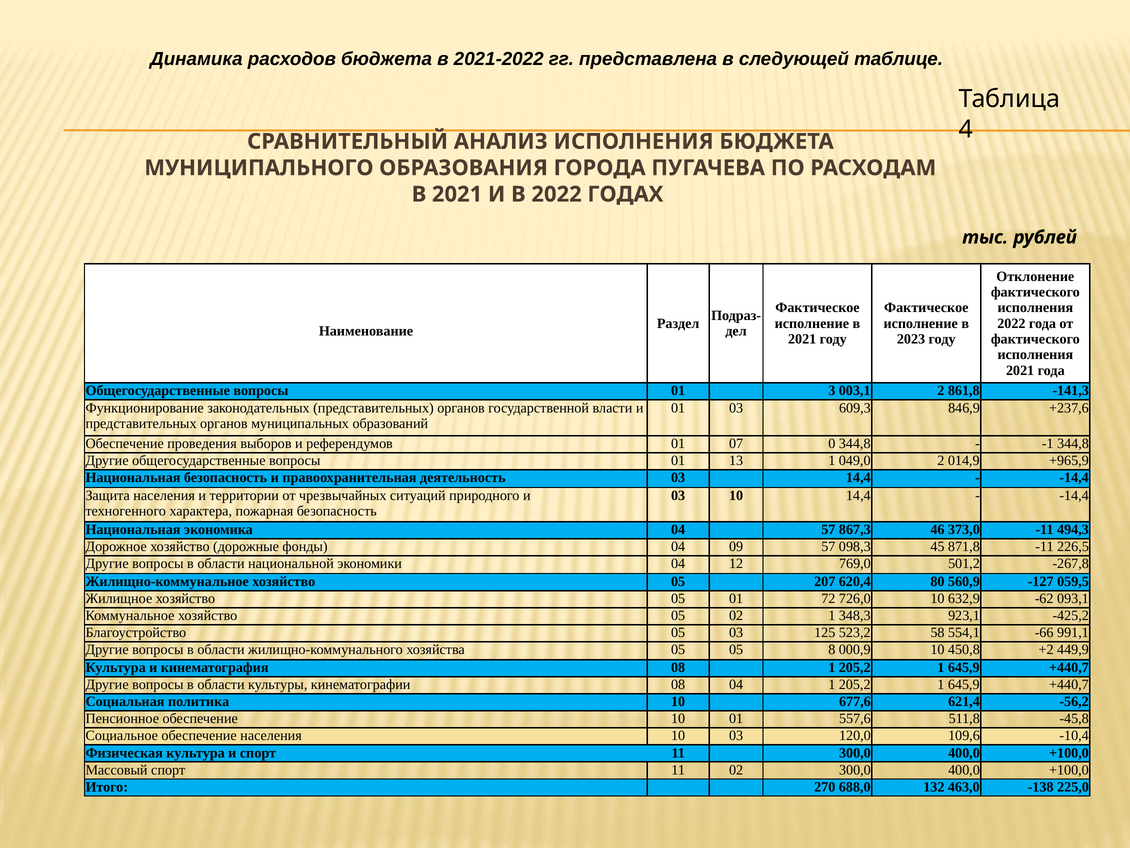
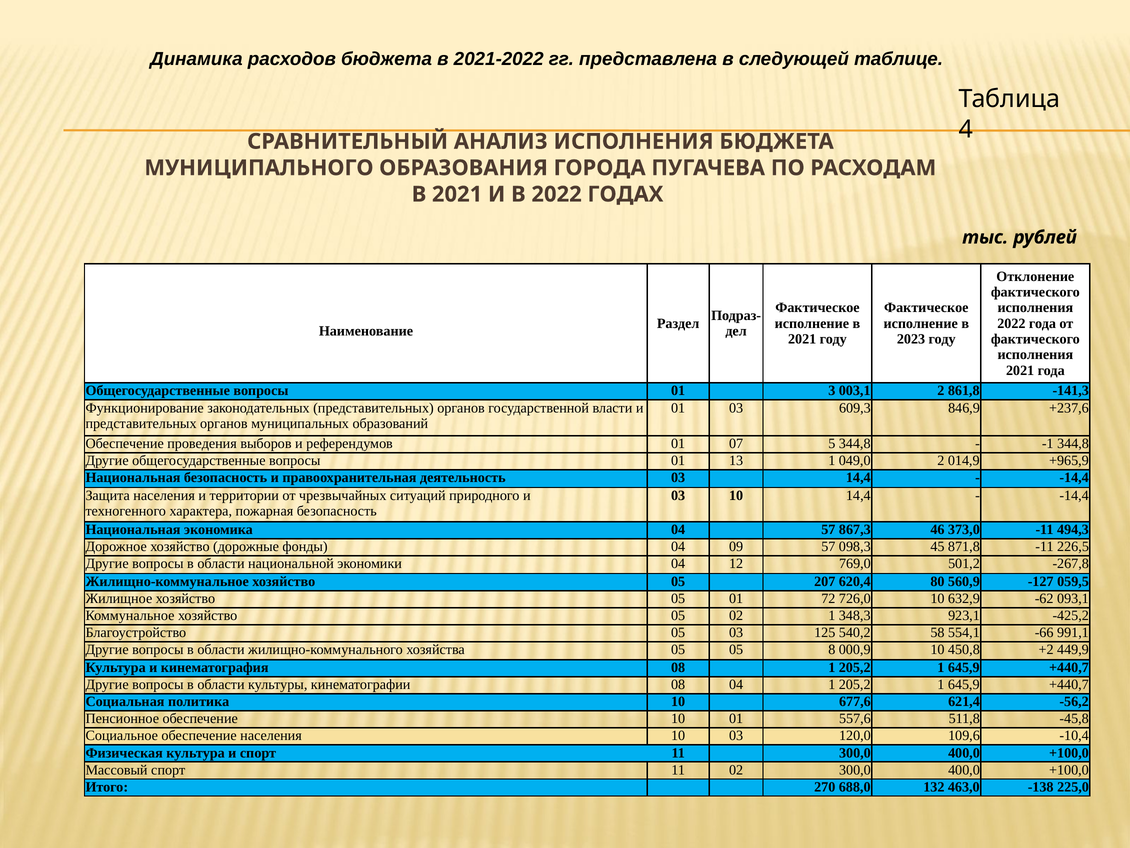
0: 0 -> 5 (832, 443)
523,2: 523,2 -> 540,2 (855, 632)
